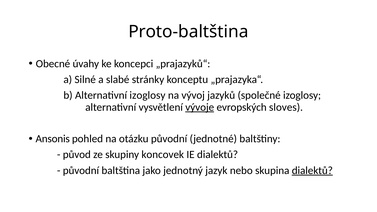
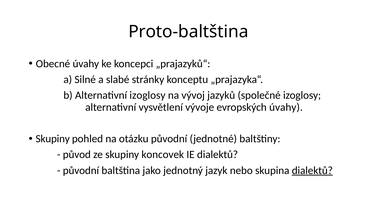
vývoje underline: present -> none (200, 107)
evropských sloves: sloves -> úvahy (286, 107)
Ansonis: Ansonis -> Skupiny (53, 139)
